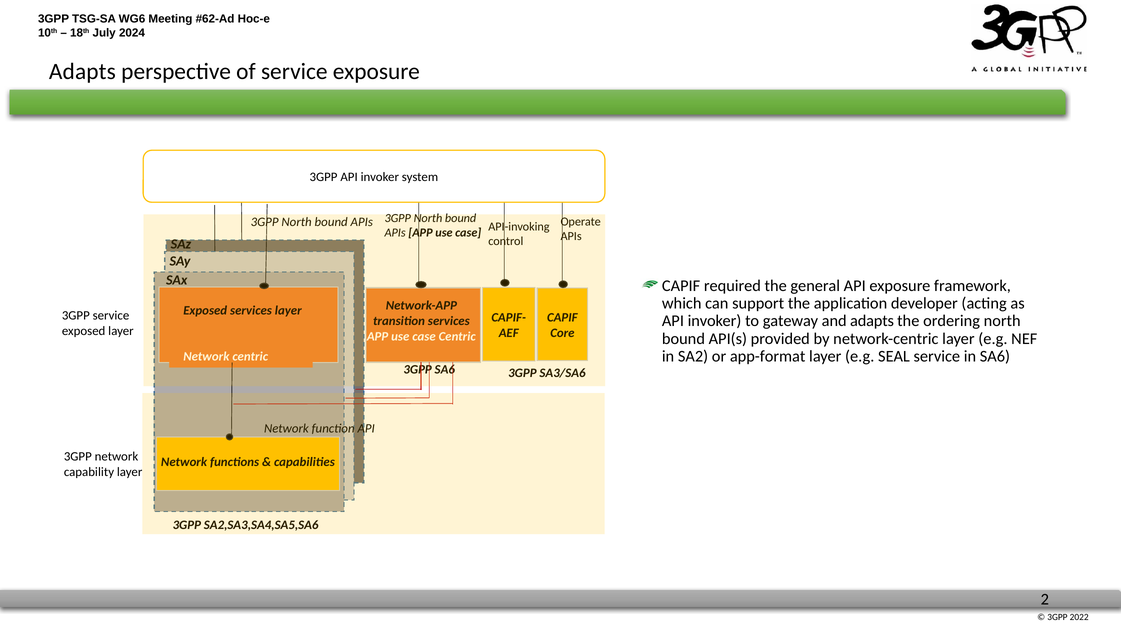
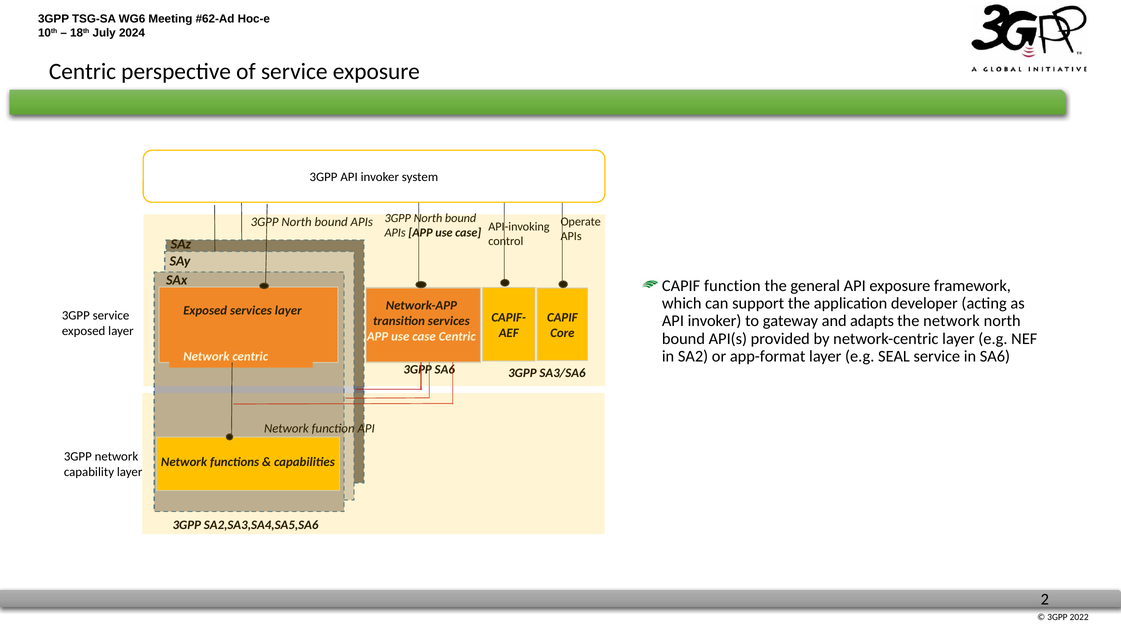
Adapts: Adapts -> Centric (82, 71)
CAPIF required: required -> function (732, 285)
the ordering: ordering -> network (951, 321)
